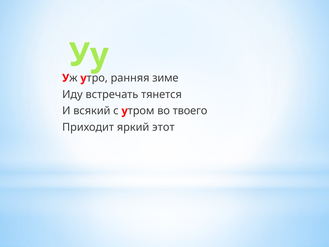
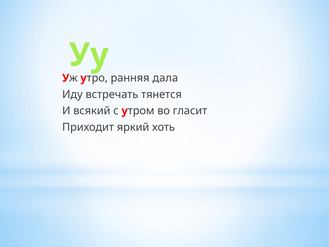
зиме: зиме -> дала (165, 78)
твоего: твоего -> гласит (190, 111)
этот: этот -> хоть (164, 127)
